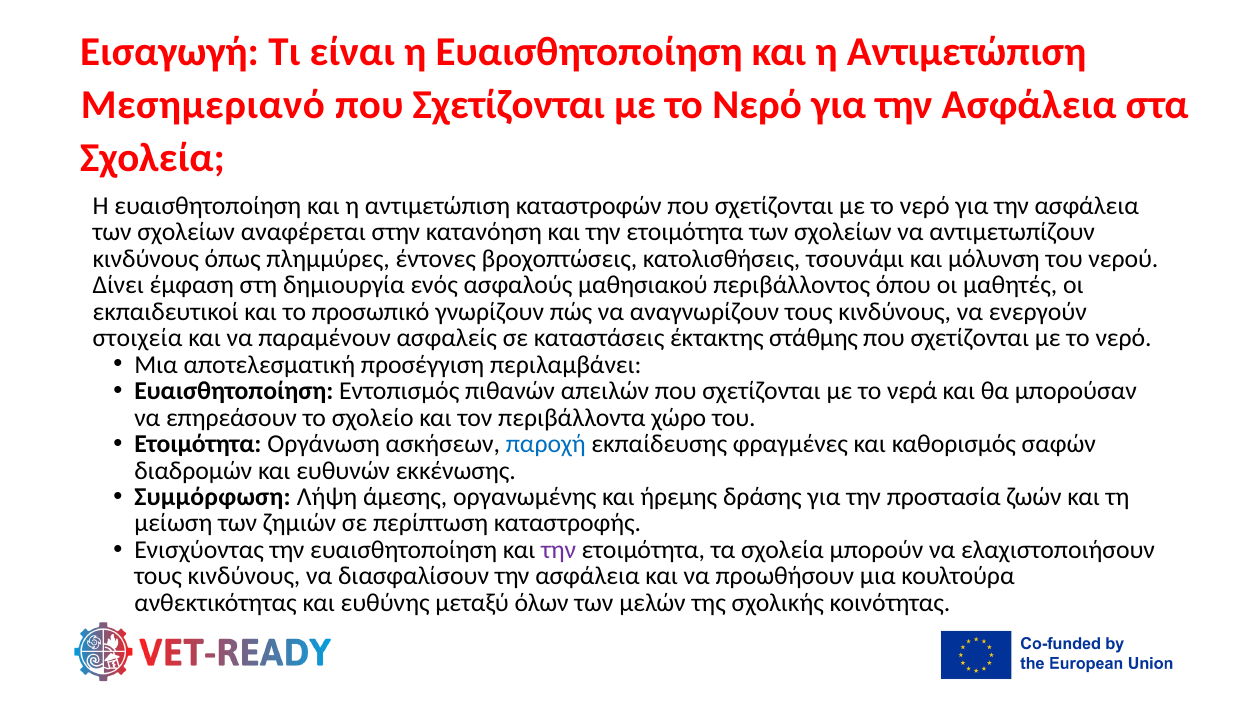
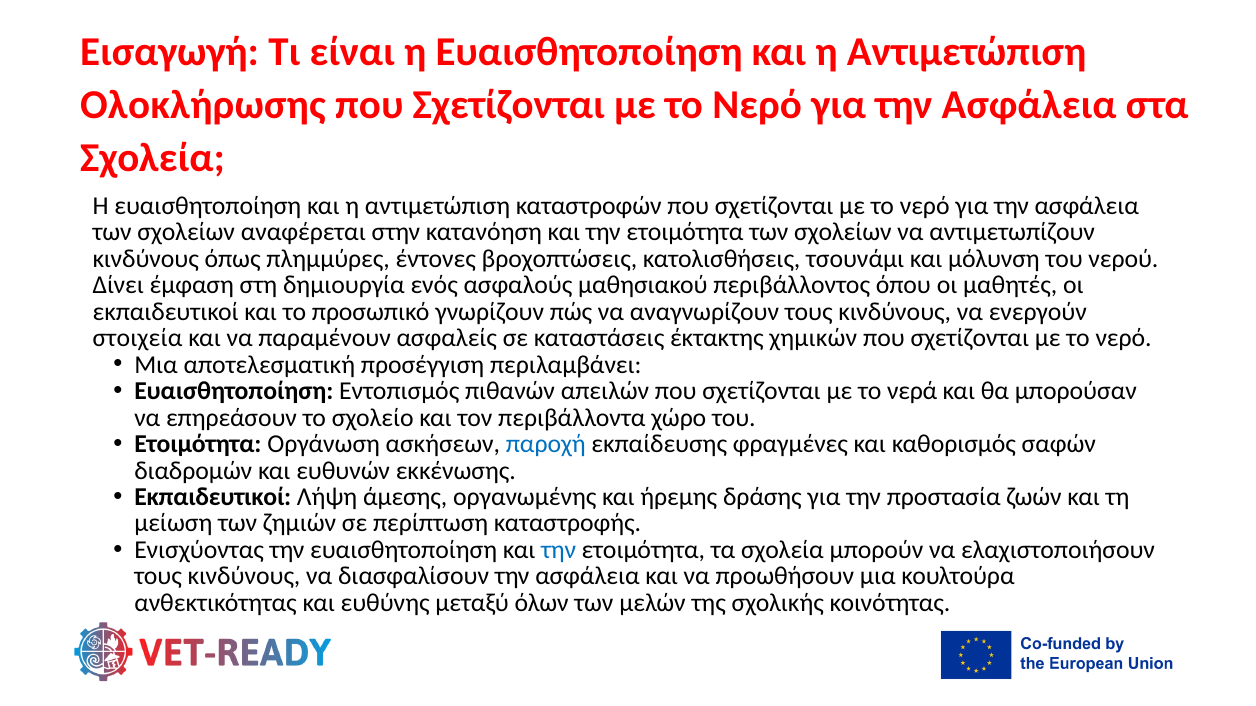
Μεσημεριανό: Μεσημεριανό -> Ολοκλήρωσης (203, 105)
στάθμης: στάθμης -> χημικών (813, 338)
Συμμόρφωση: Συμμόρφωση -> Εκπαιδευτικοί (213, 497)
την colour: purple -> blue (559, 550)
